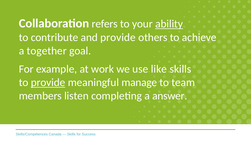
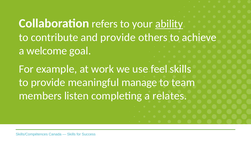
together: together -> welcome (47, 51)
like: like -> feel (159, 69)
provide underline: present -> none (48, 83)
answer: answer -> relates (170, 96)
